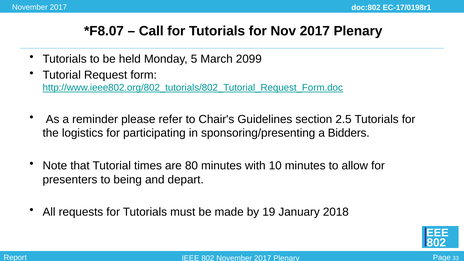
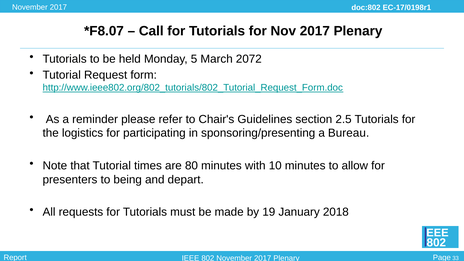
2099: 2099 -> 2072 (249, 59)
Bidders: Bidders -> Bureau (349, 133)
